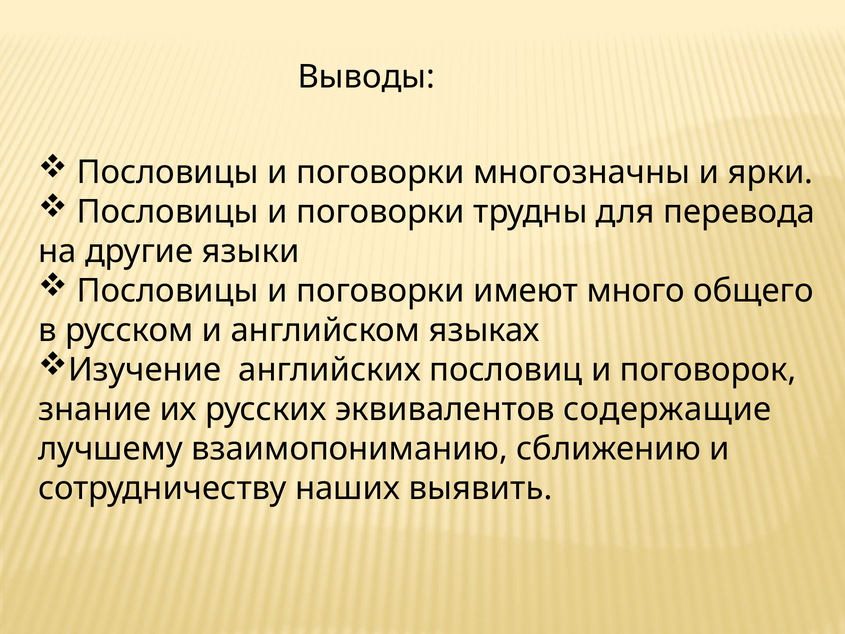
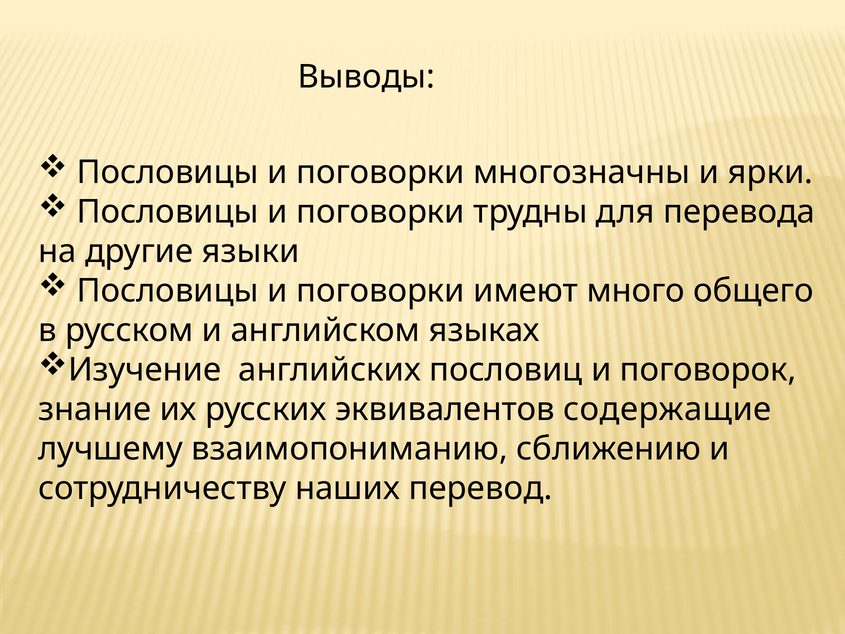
выявить: выявить -> перевод (480, 488)
